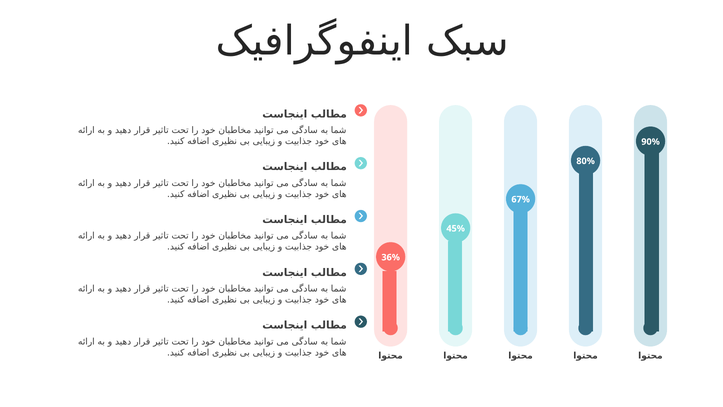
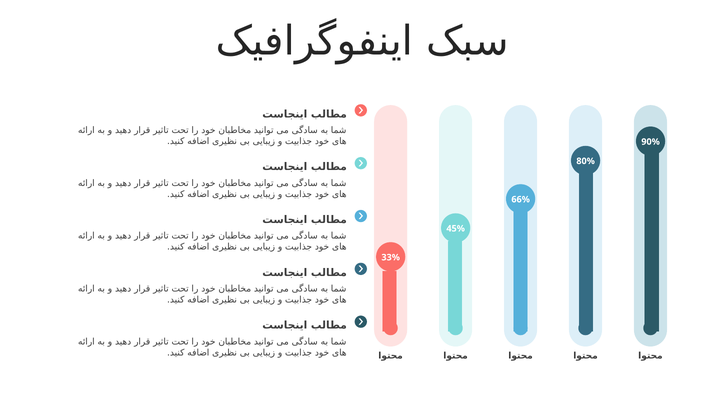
67%: 67% -> 66% (521, 199)
36%: 36% -> 33% (391, 257)
